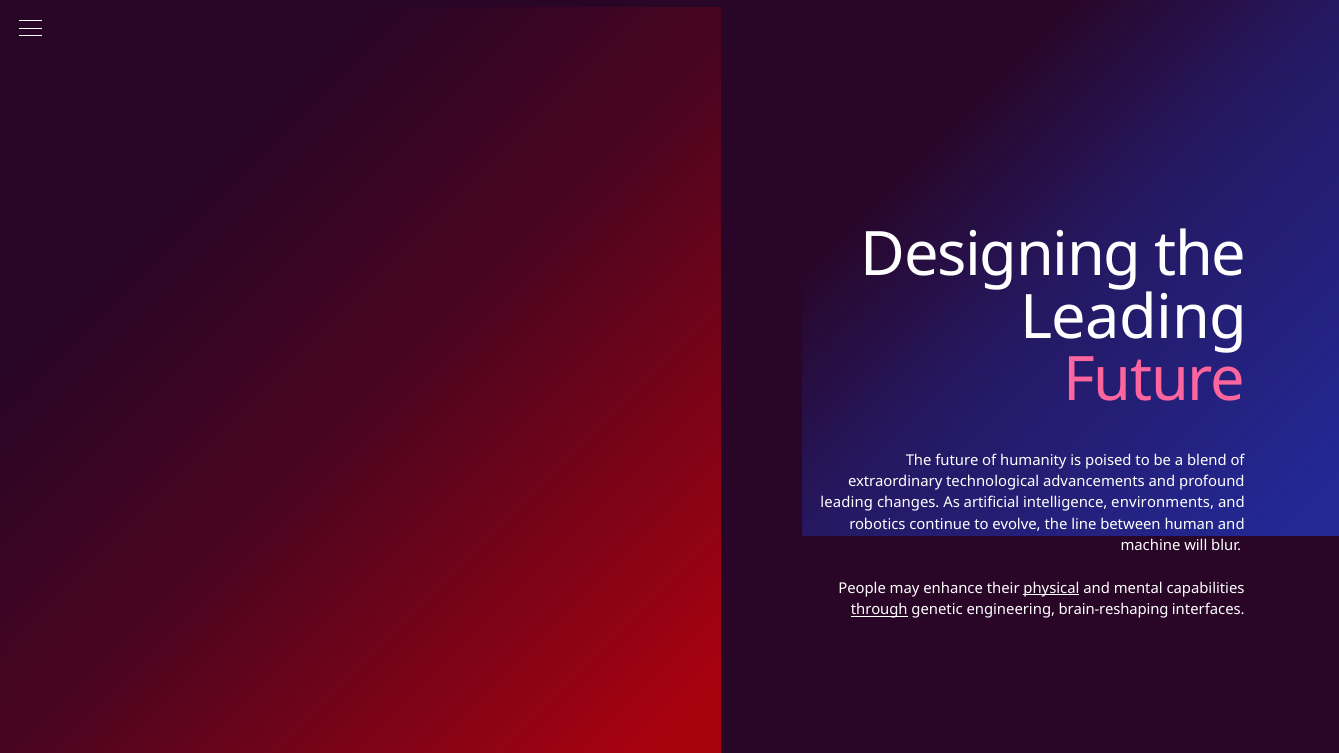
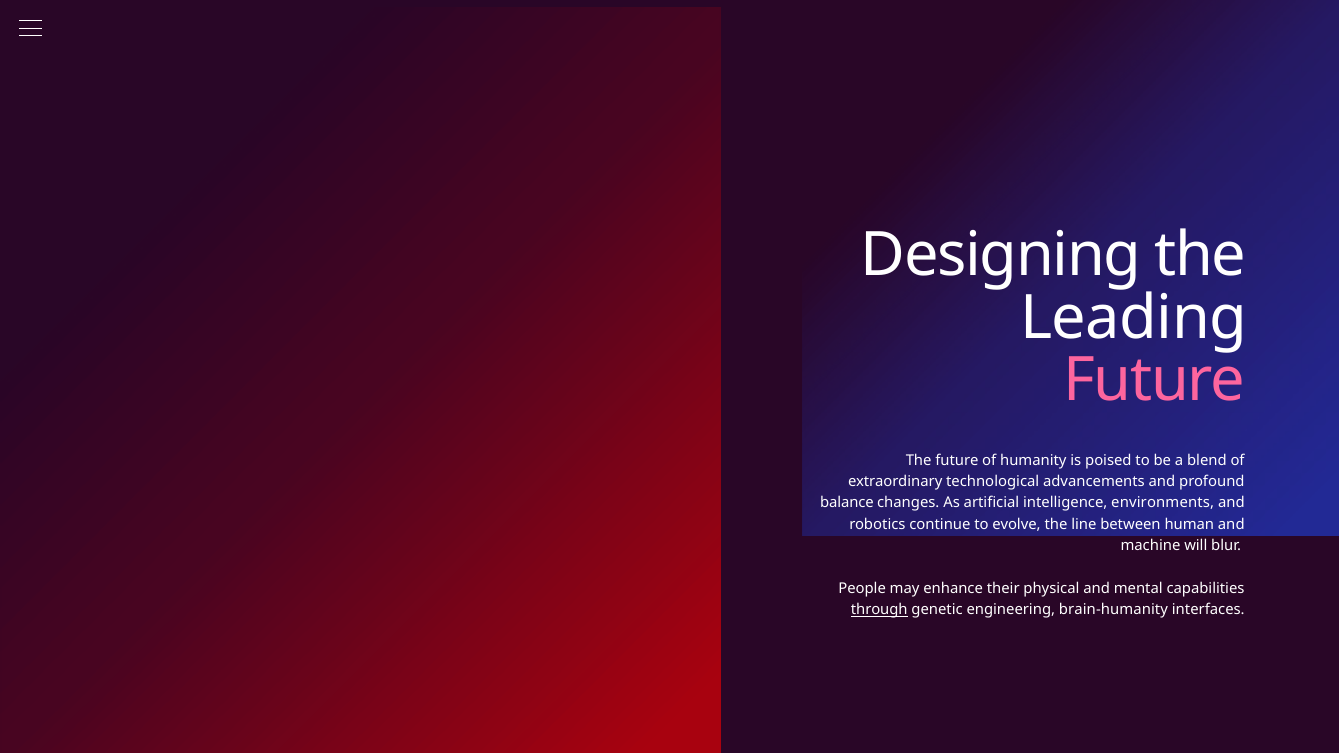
leading: leading -> balance (847, 503)
physical underline: present -> none (1051, 589)
brain-reshaping: brain-reshaping -> brain-humanity (1113, 610)
